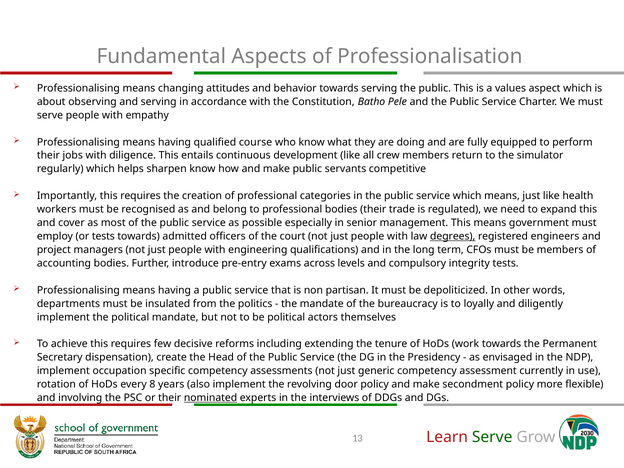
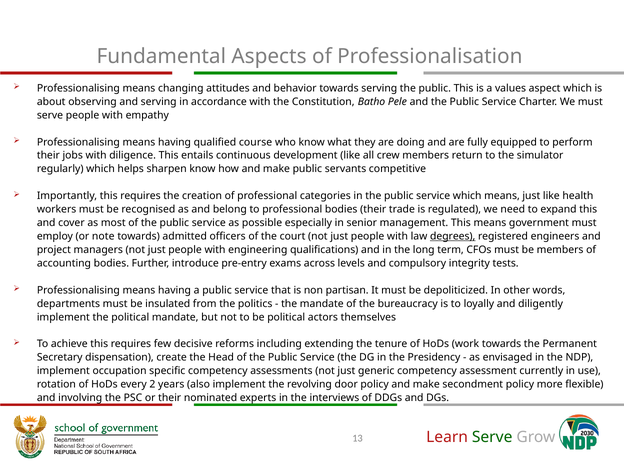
or tests: tests -> note (103, 236)
8: 8 -> 2 (152, 384)
nominated underline: present -> none (211, 398)
